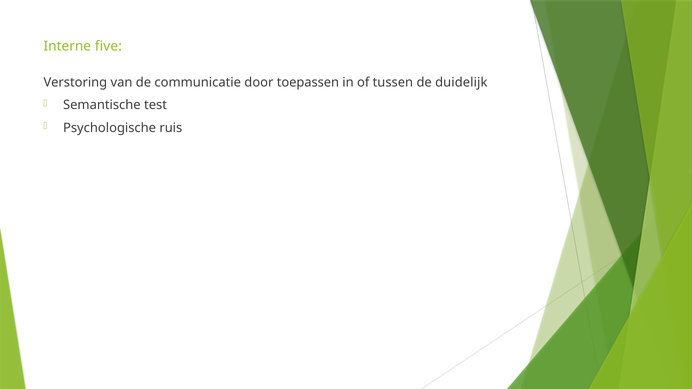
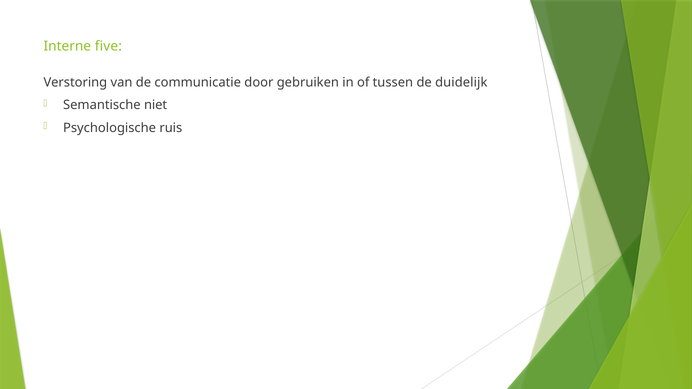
toepassen: toepassen -> gebruiken (308, 82)
test: test -> niet (156, 105)
